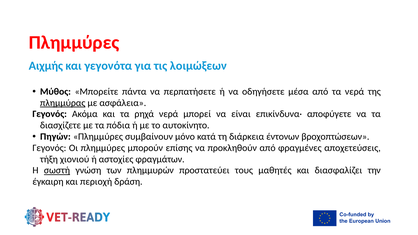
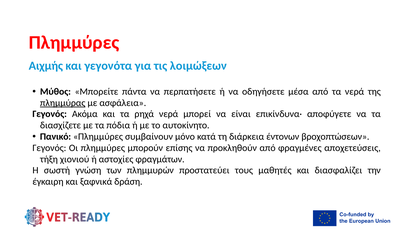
Πηγών: Πηγών -> Πανικό (56, 137)
σωστή underline: present -> none (57, 171)
περιοχή: περιοχή -> ξαφνικά (96, 182)
